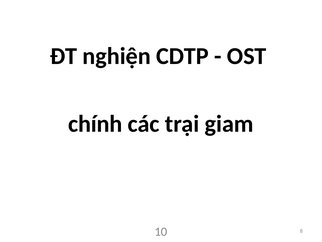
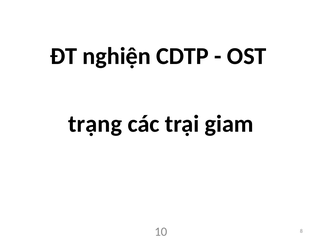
chính: chính -> trạng (95, 124)
